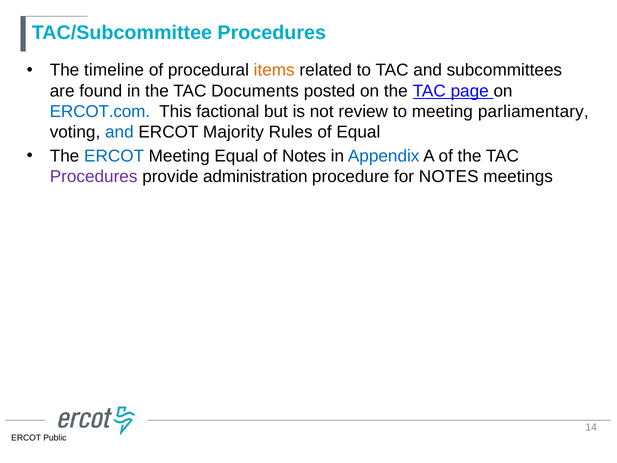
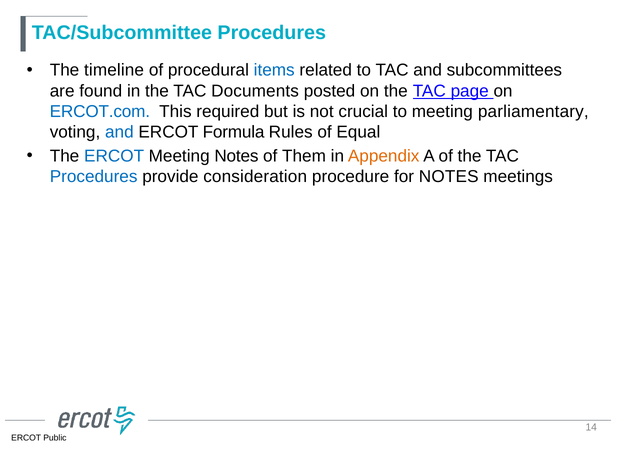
items colour: orange -> blue (274, 70)
factional: factional -> required (228, 111)
review: review -> crucial (363, 111)
Majority: Majority -> Formula (234, 132)
Meeting Equal: Equal -> Notes (236, 156)
of Notes: Notes -> Them (304, 156)
Appendix colour: blue -> orange (384, 156)
Procedures colour: purple -> blue (94, 177)
administration: administration -> consideration (255, 177)
